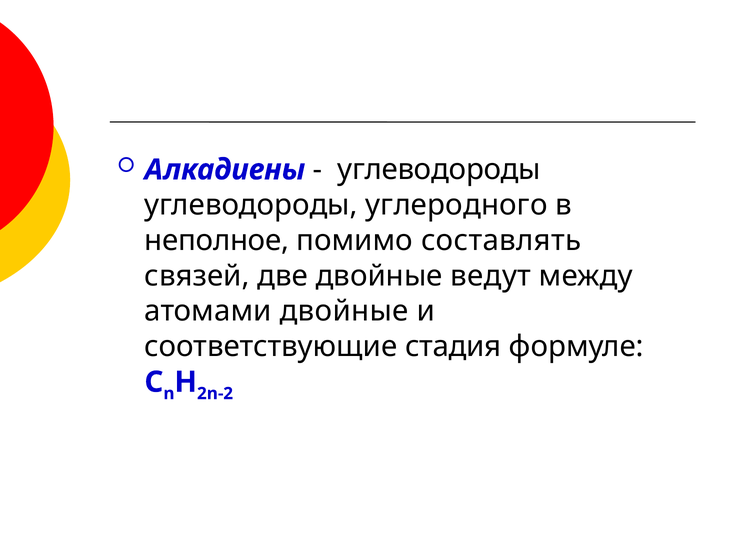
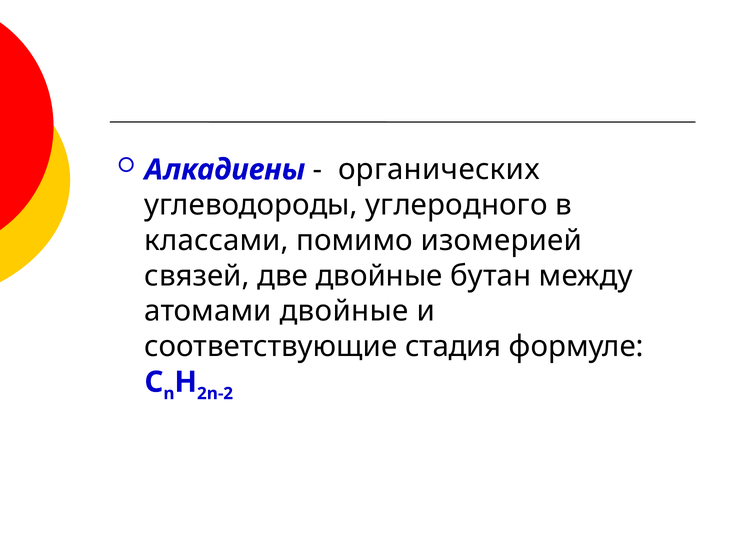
углеводороды: углеводороды -> органических (439, 170)
неполное: неполное -> классами (217, 240)
составлять: составлять -> изомерией (501, 240)
ведут: ведут -> бутан (491, 276)
